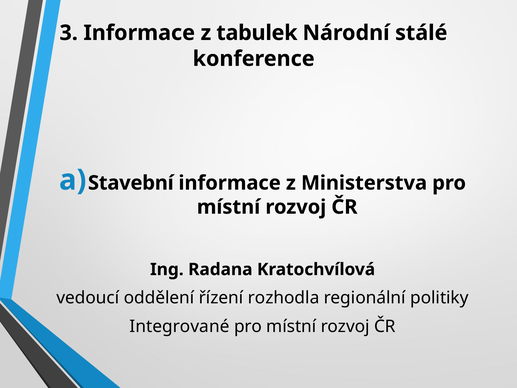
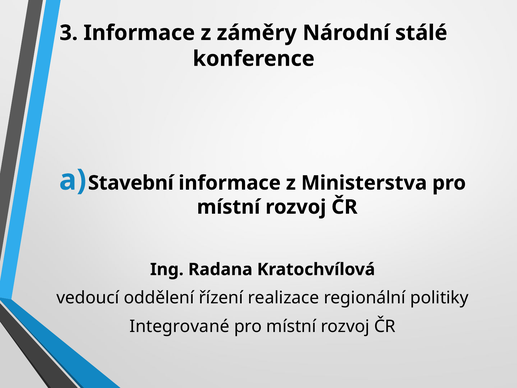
tabulek: tabulek -> záměry (257, 33)
rozhodla: rozhodla -> realizace (284, 298)
